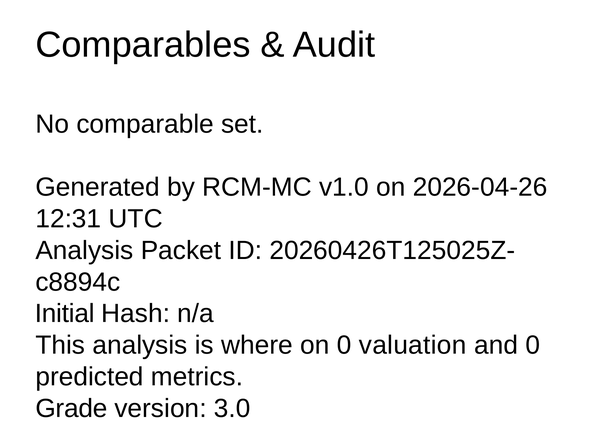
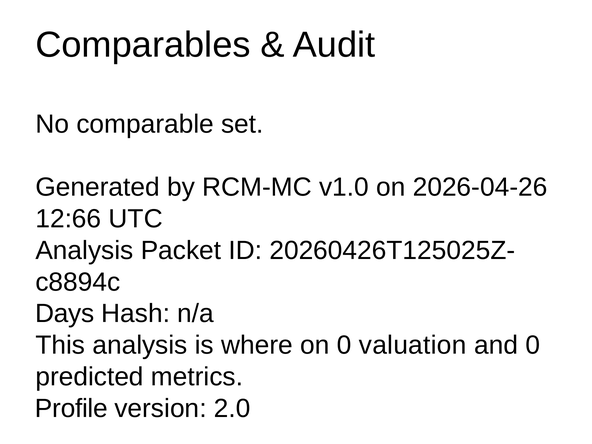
12:31: 12:31 -> 12:66 (68, 219)
Initial: Initial -> Days (65, 314)
Grade: Grade -> Profile (71, 408)
3.0: 3.0 -> 2.0 (232, 408)
